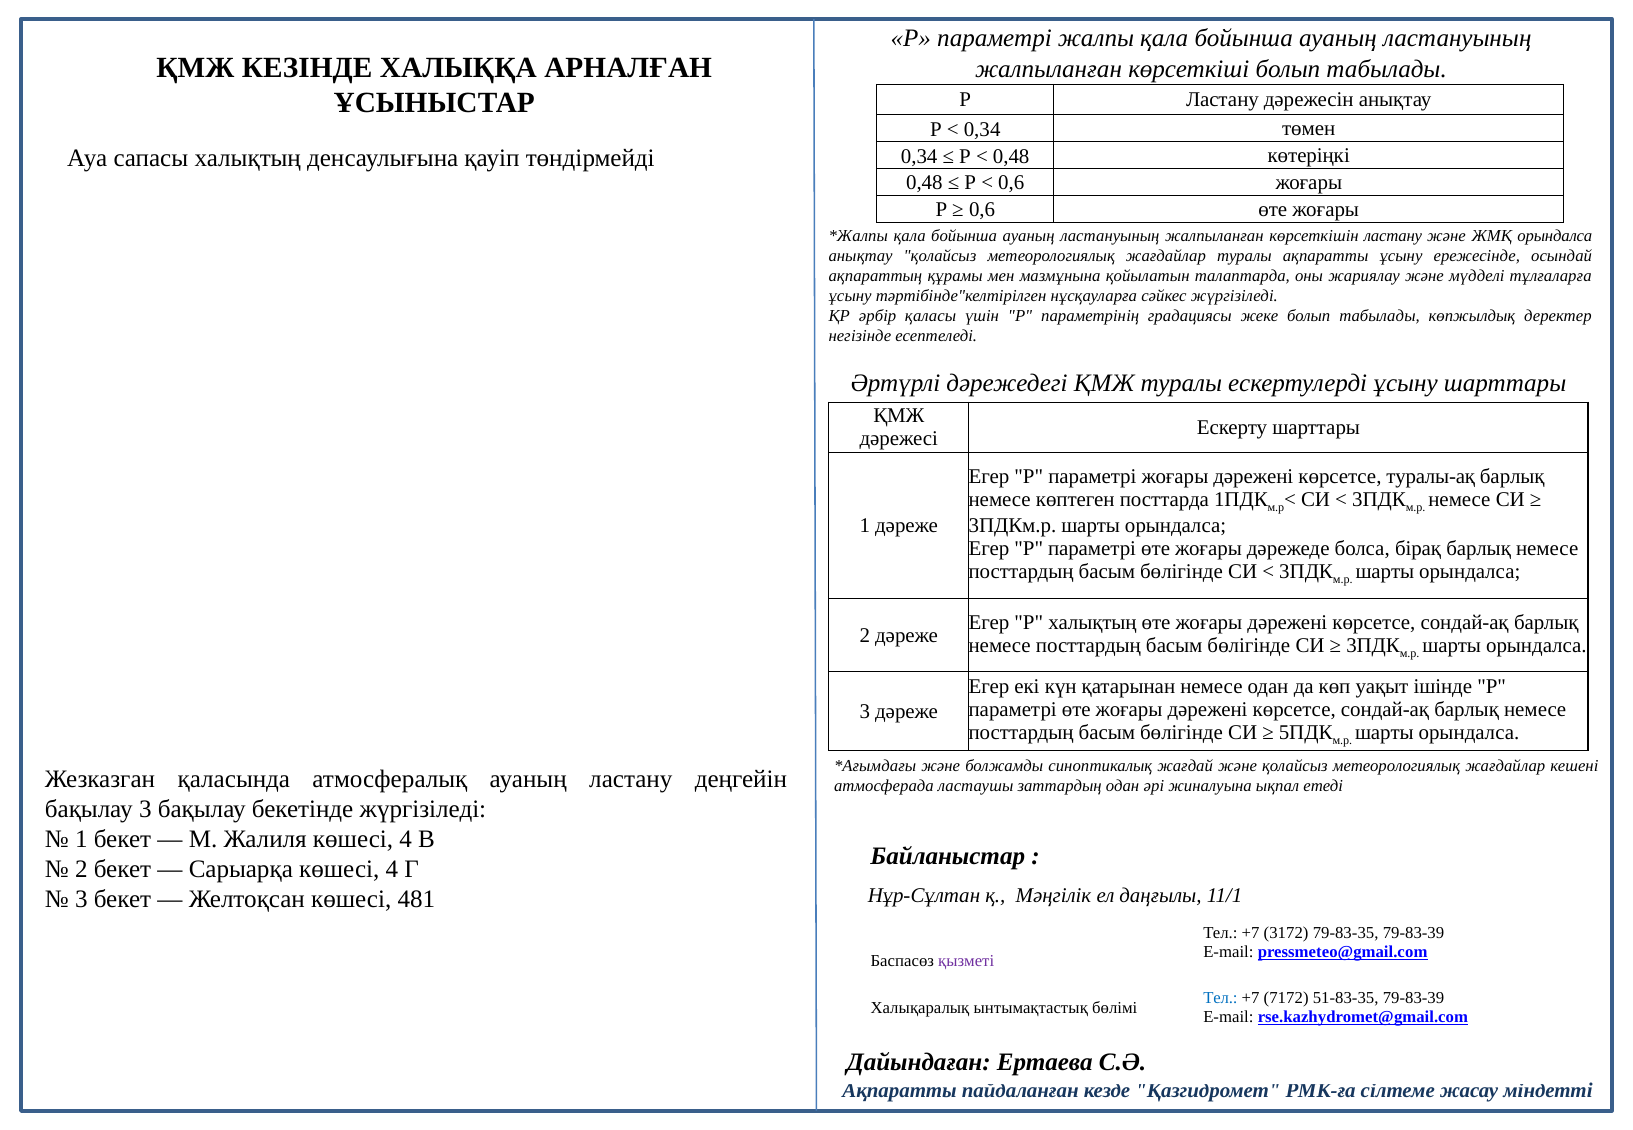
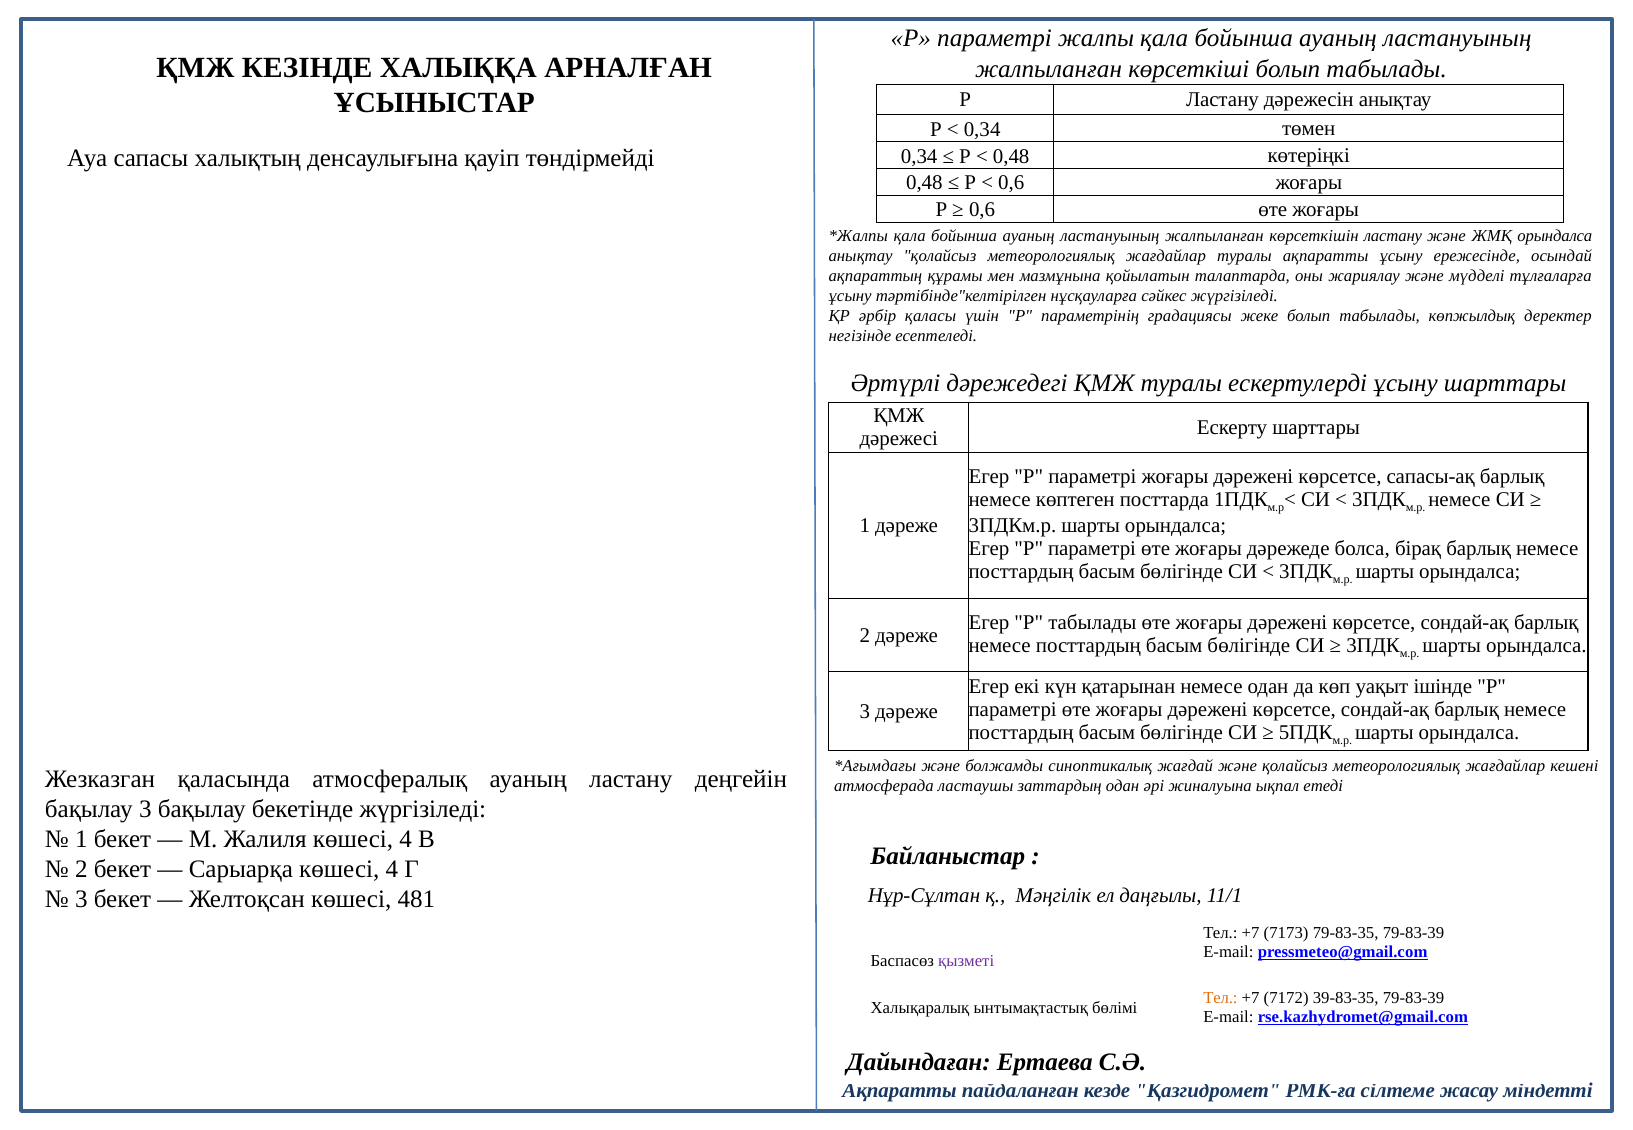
туралы-ақ: туралы-ақ -> сапасы-ақ (1431, 476)
Р халықтың: халықтың -> табылады (1092, 622)
3172: 3172 -> 7173 (1286, 933)
Тел colour: blue -> orange (1220, 999)
51-83-35: 51-83-35 -> 39-83-35 (1346, 999)
